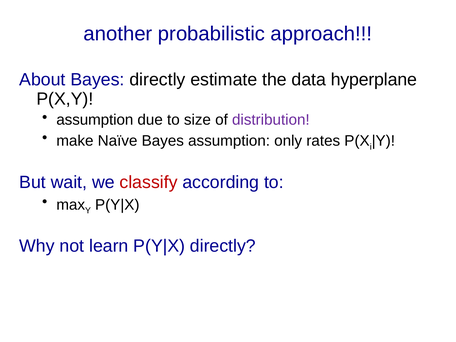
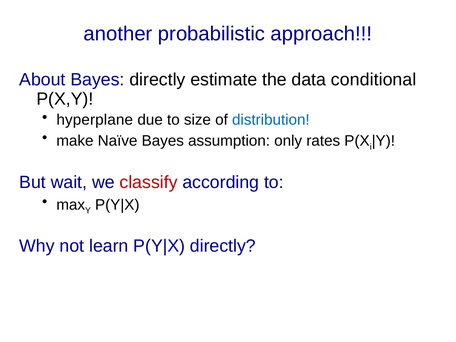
hyperplane: hyperplane -> conditional (374, 80)
assumption: assumption -> hyperplane (95, 120)
distribution colour: purple -> blue (271, 120)
